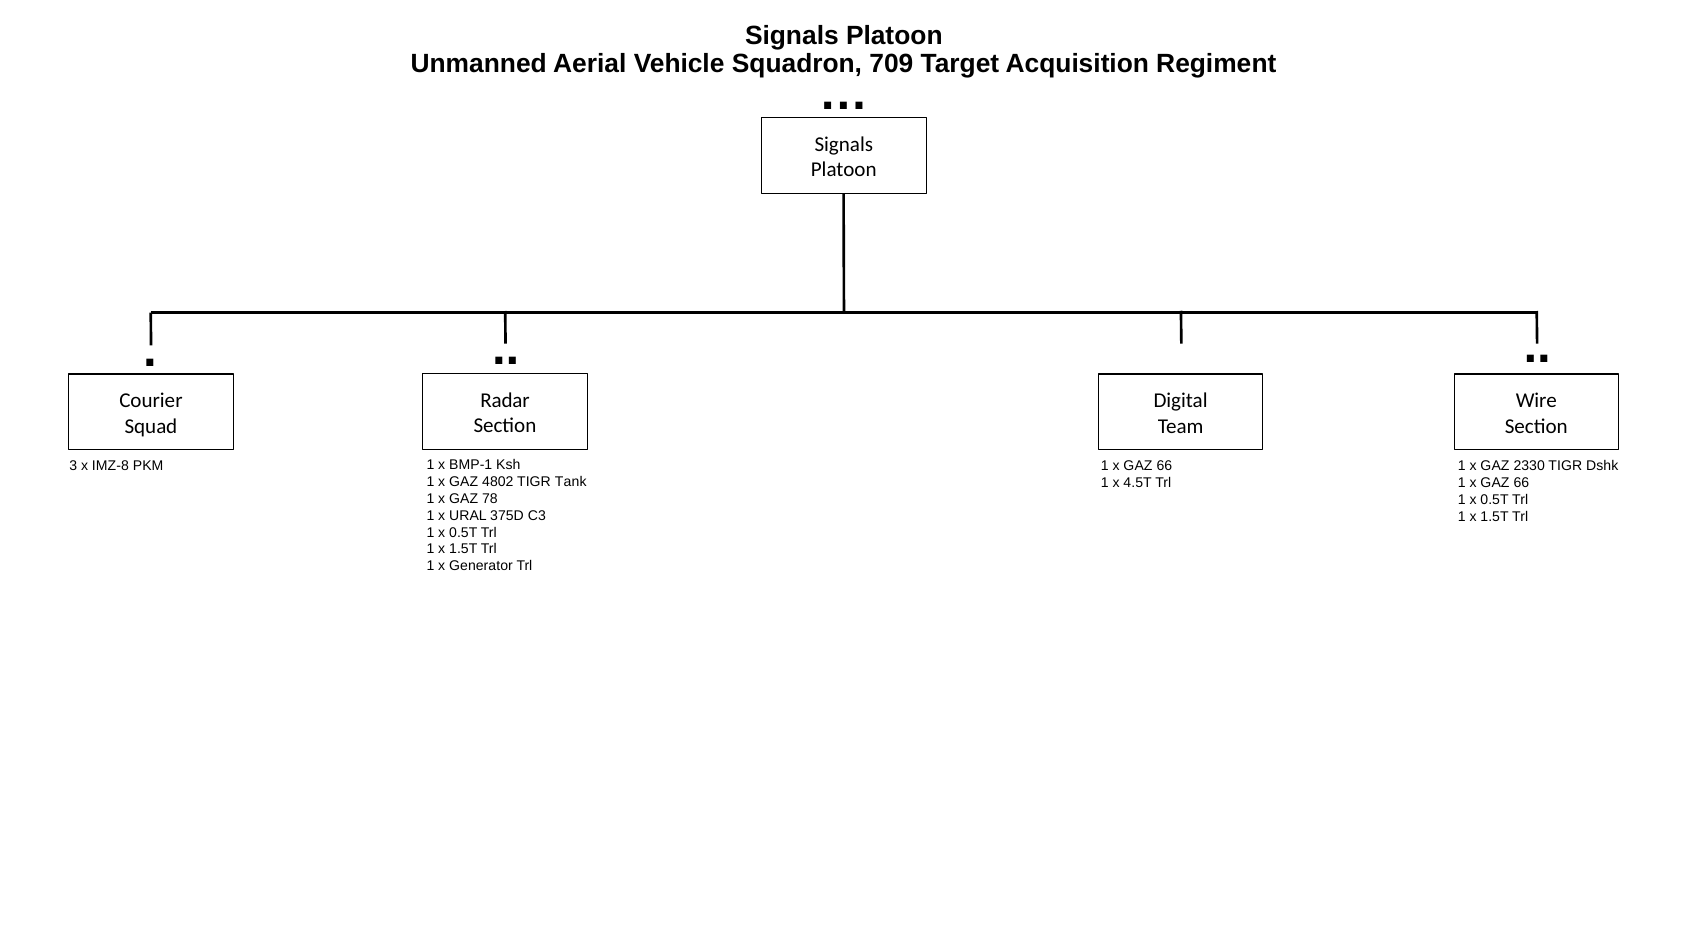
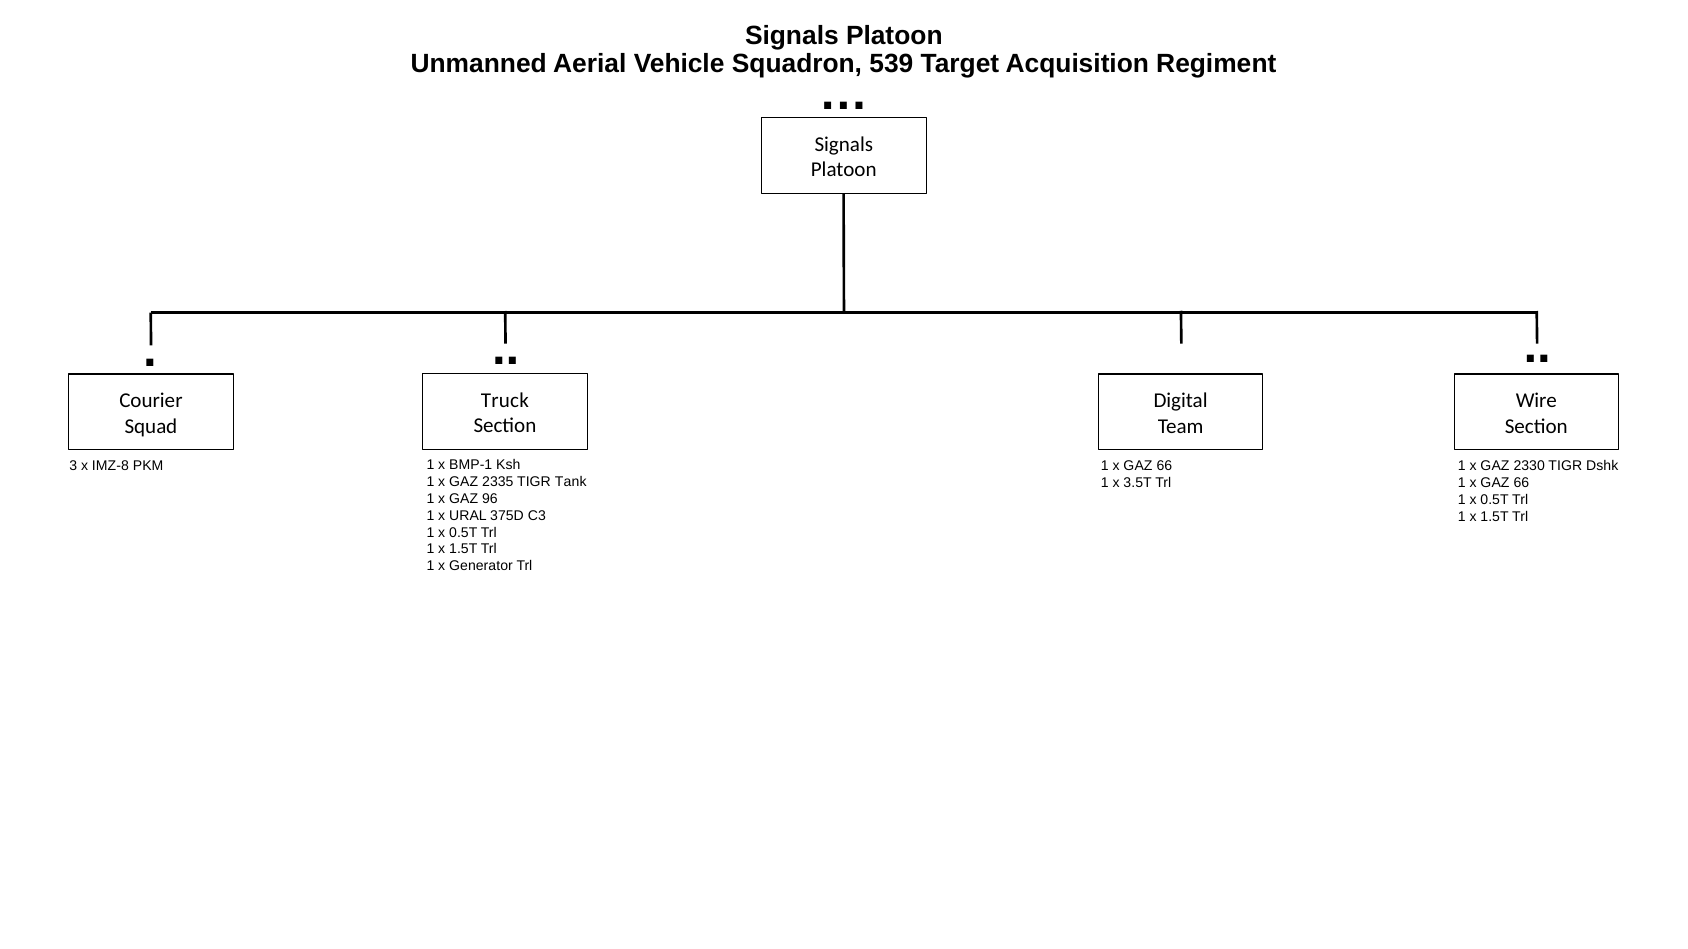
709: 709 -> 539 (891, 64)
Radar: Radar -> Truck (505, 401)
4802: 4802 -> 2335 (498, 482)
4.5T: 4.5T -> 3.5T (1138, 483)
78: 78 -> 96 (490, 499)
